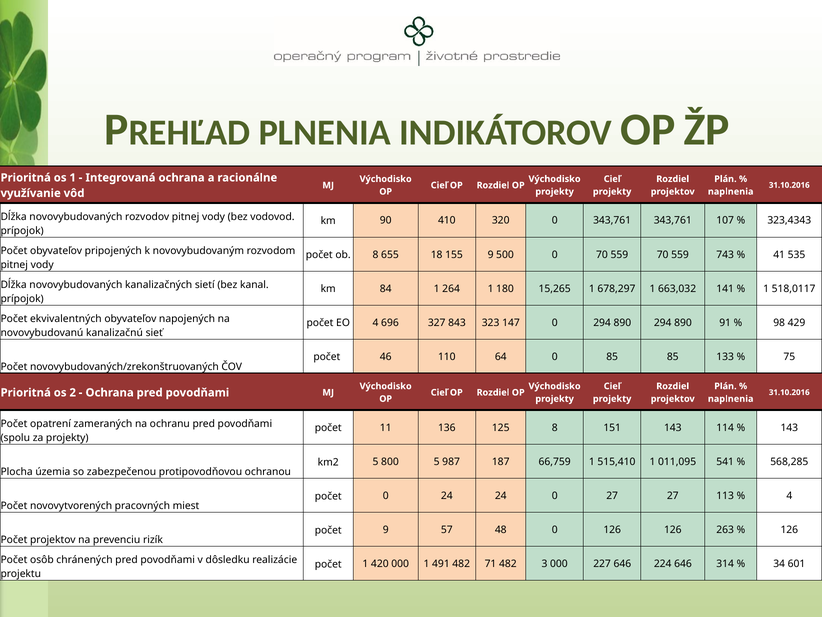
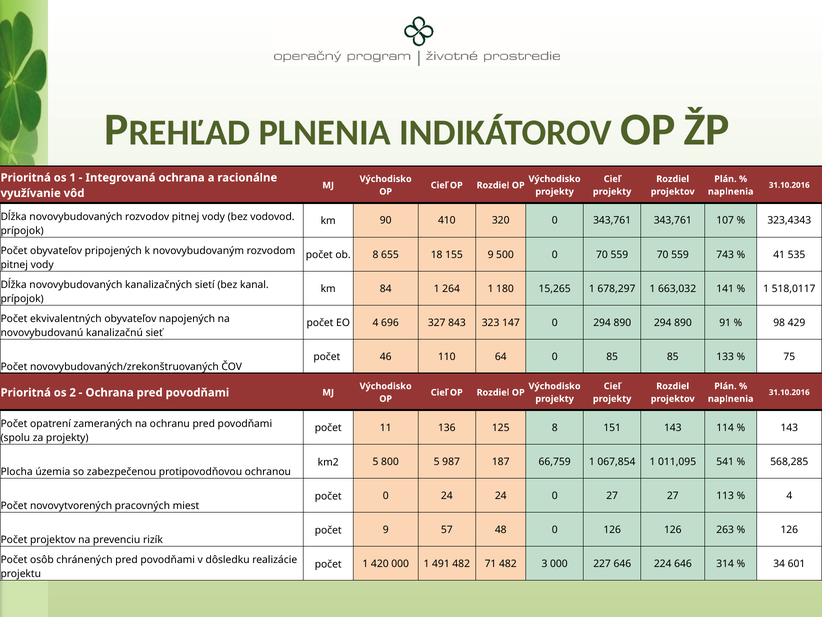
515,410: 515,410 -> 067,854 (616, 461)
